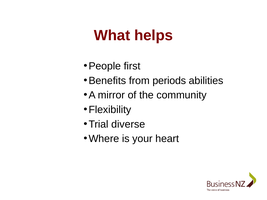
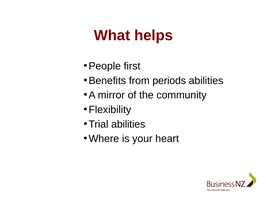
Trial diverse: diverse -> abilities (128, 124)
